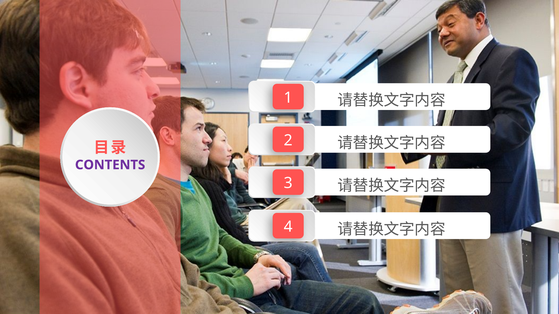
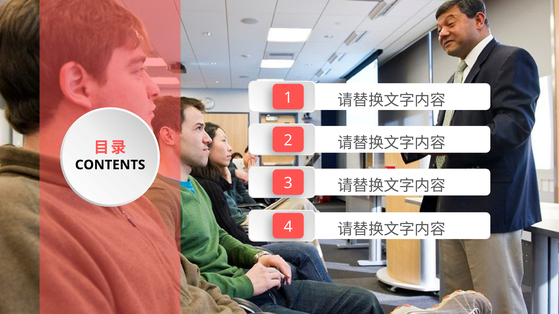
CONTENTS colour: purple -> black (110, 165)
